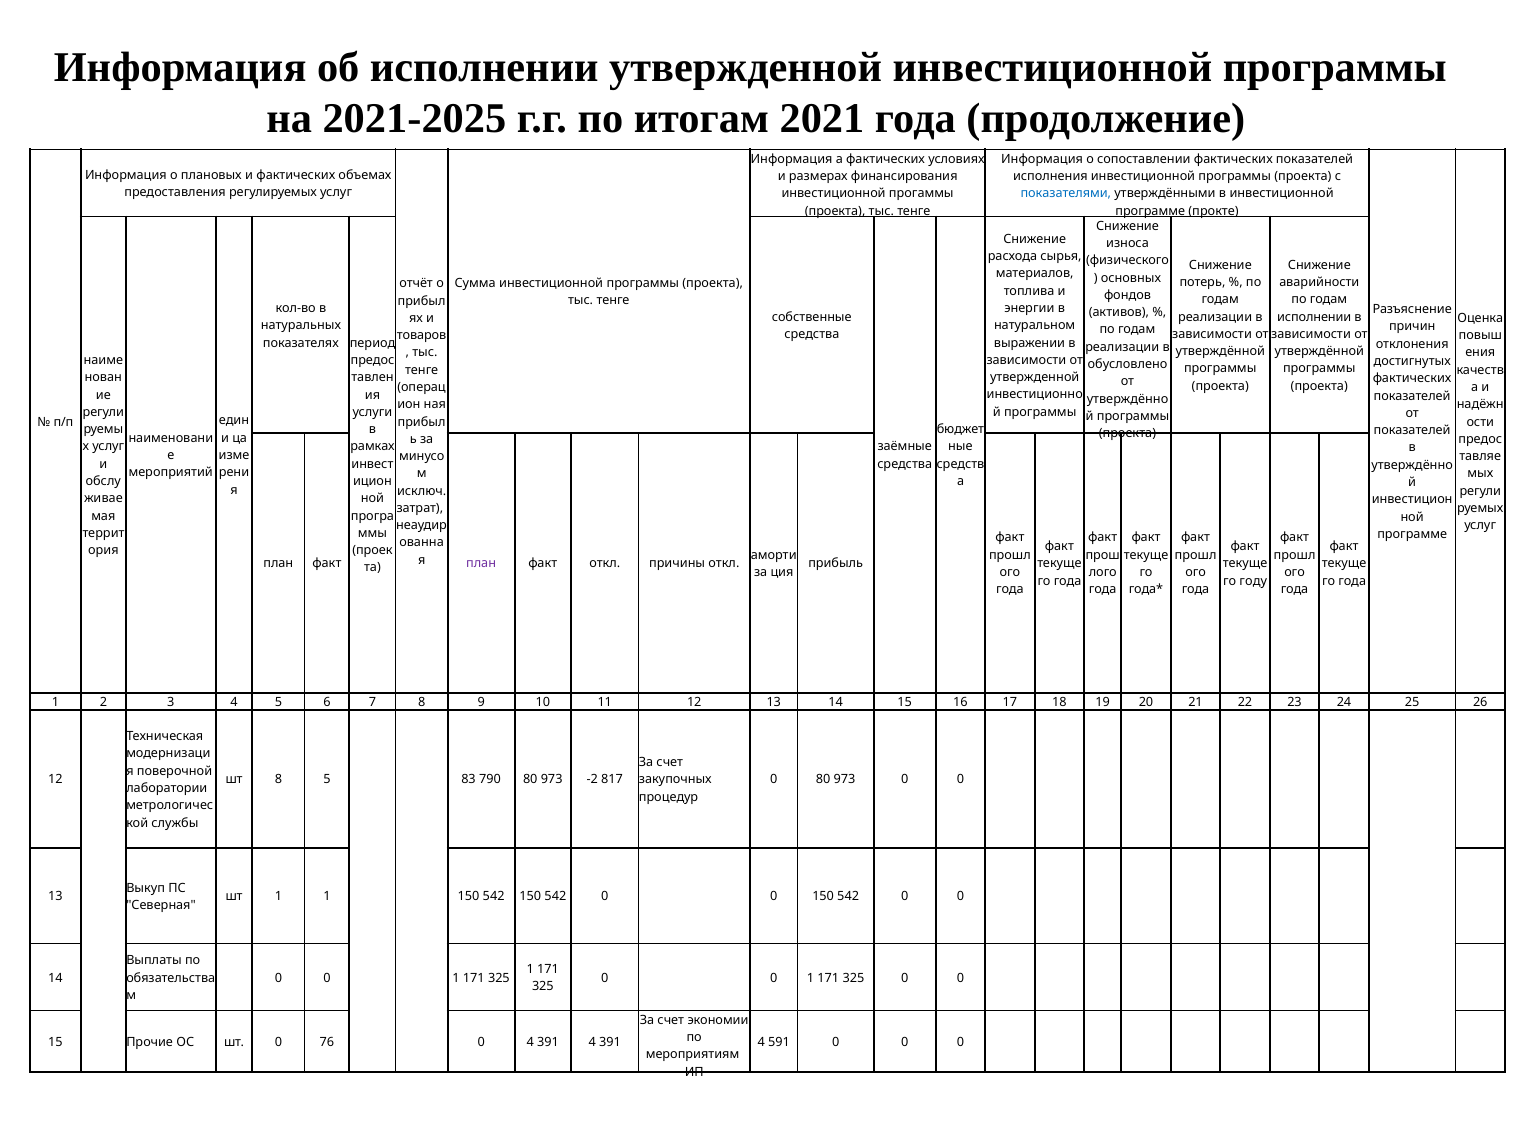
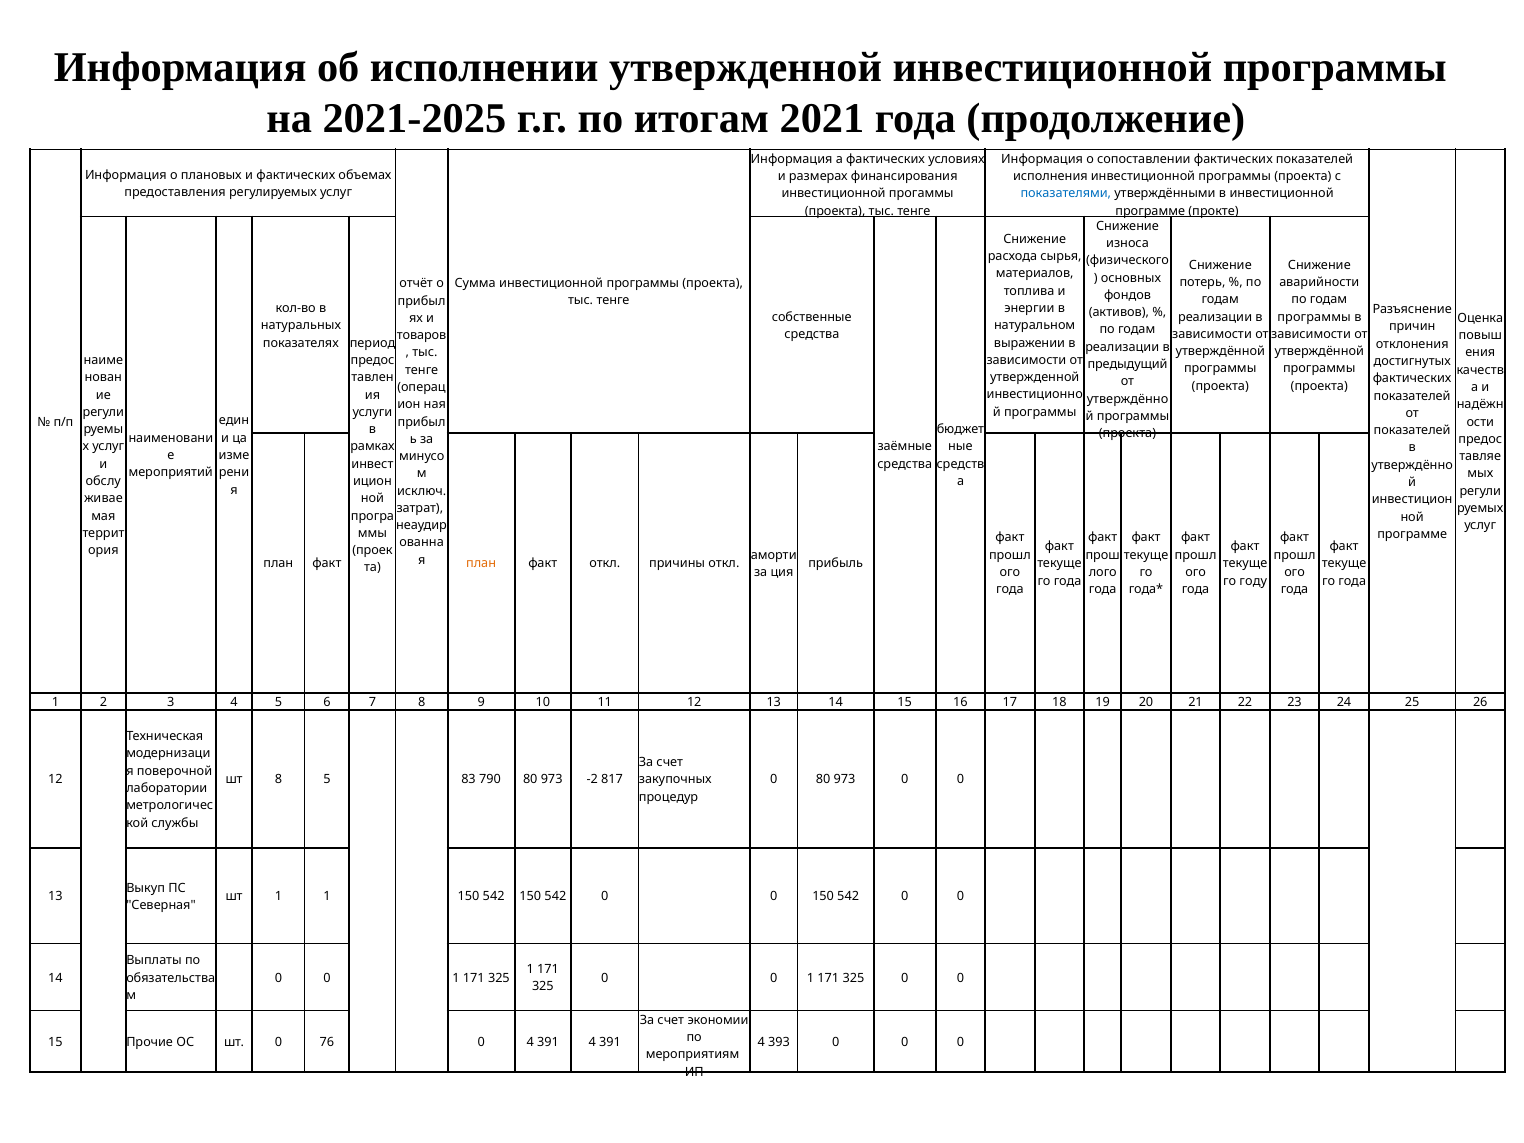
исполнении: исполнении -> программы (1314, 317)
обусловлено: обусловлено -> предыдущий (1128, 364)
план colour: purple -> orange (481, 564)
591: 591 -> 393 (779, 1042)
